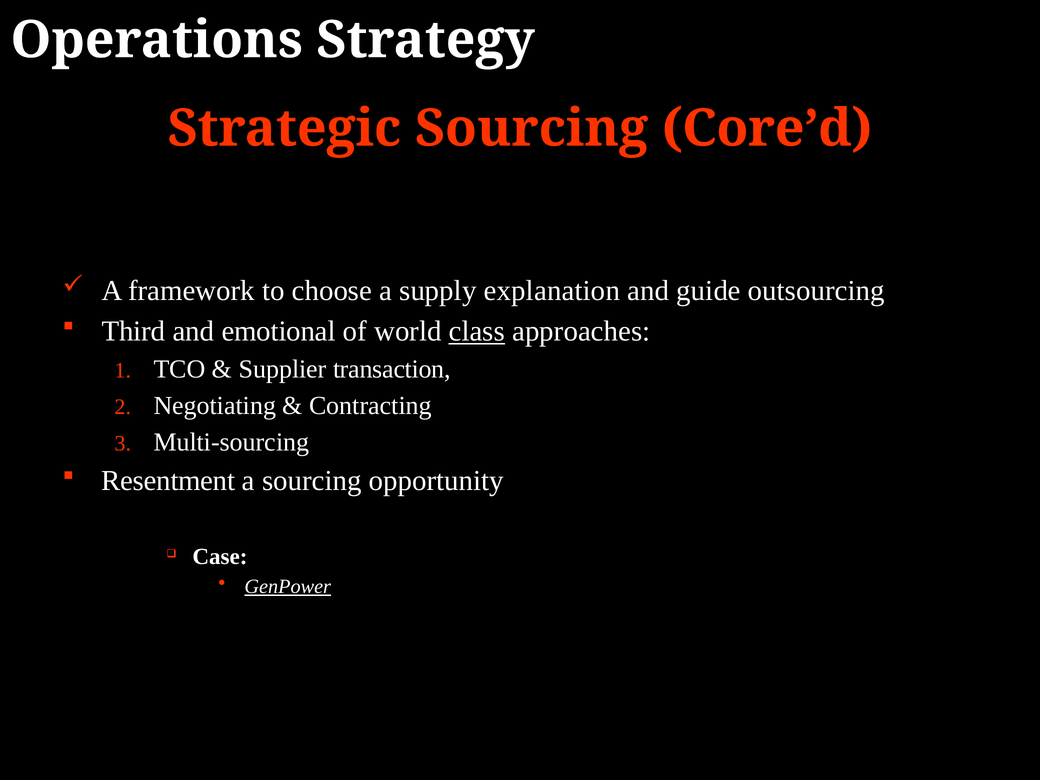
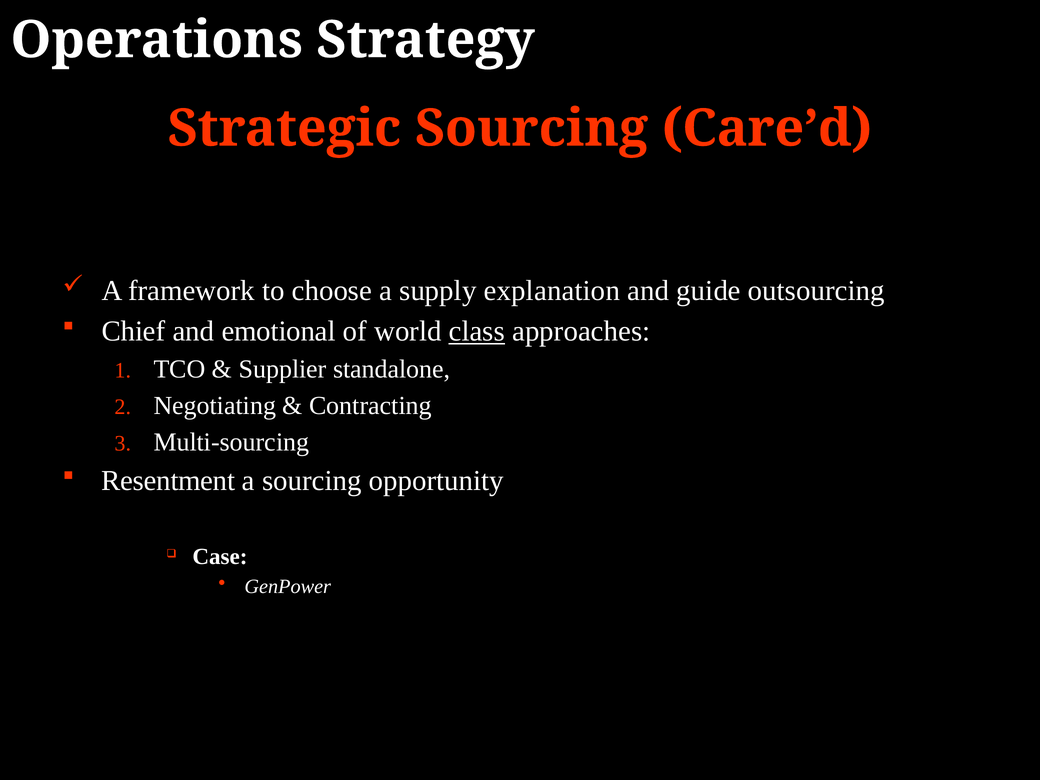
Core’d: Core’d -> Care’d (767, 128)
Third: Third -> Chief (133, 331)
transaction: transaction -> standalone (392, 369)
GenPower underline: present -> none (288, 587)
